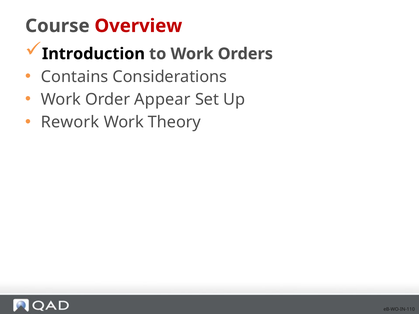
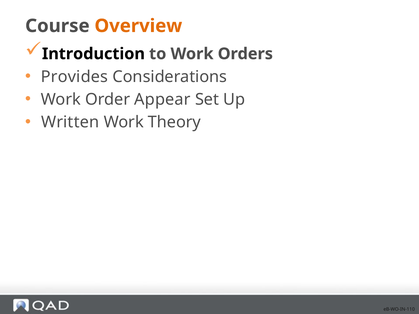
Overview colour: red -> orange (138, 26)
Contains: Contains -> Provides (74, 77)
Rework: Rework -> Written (70, 122)
